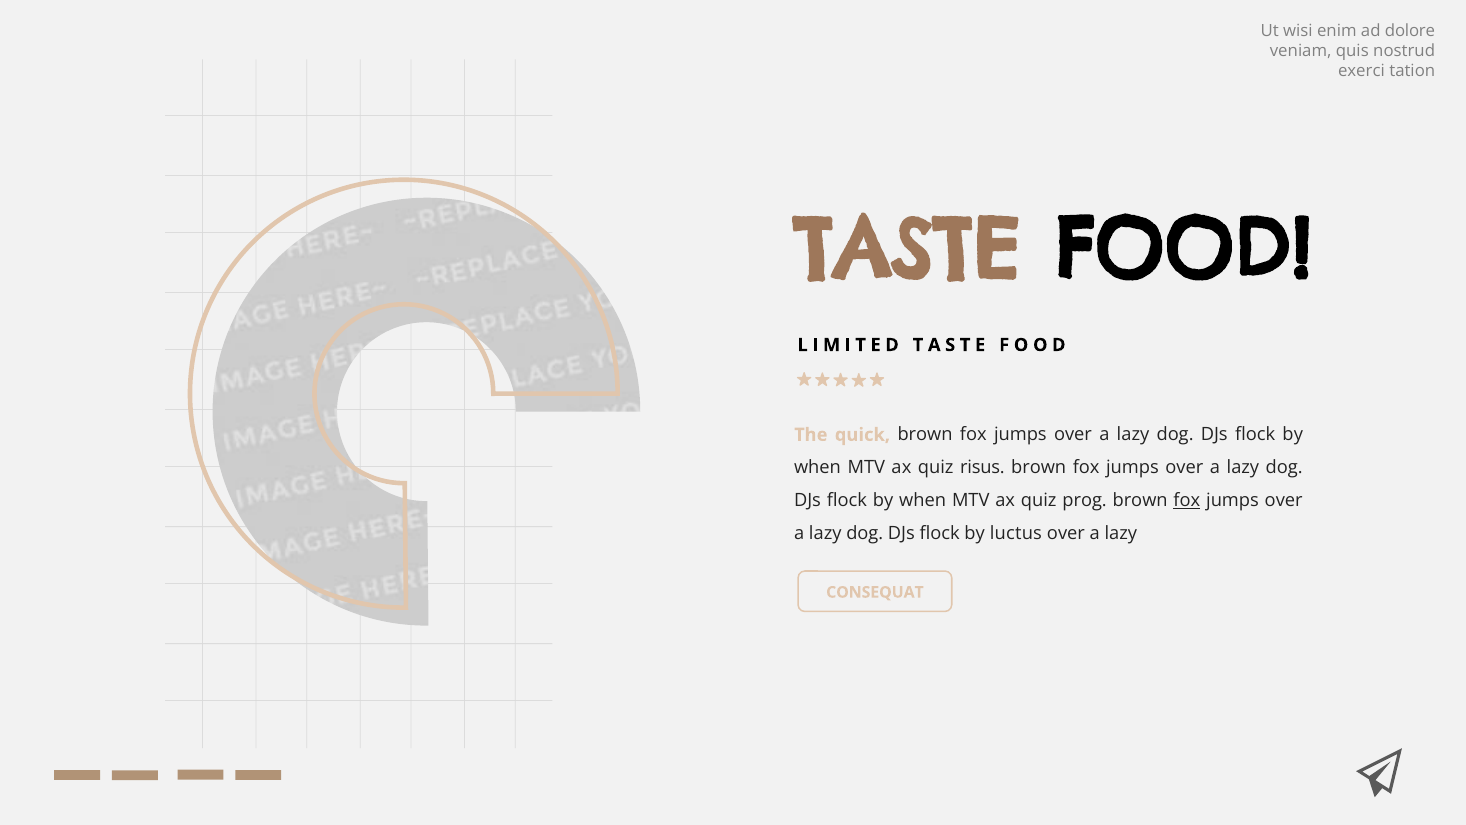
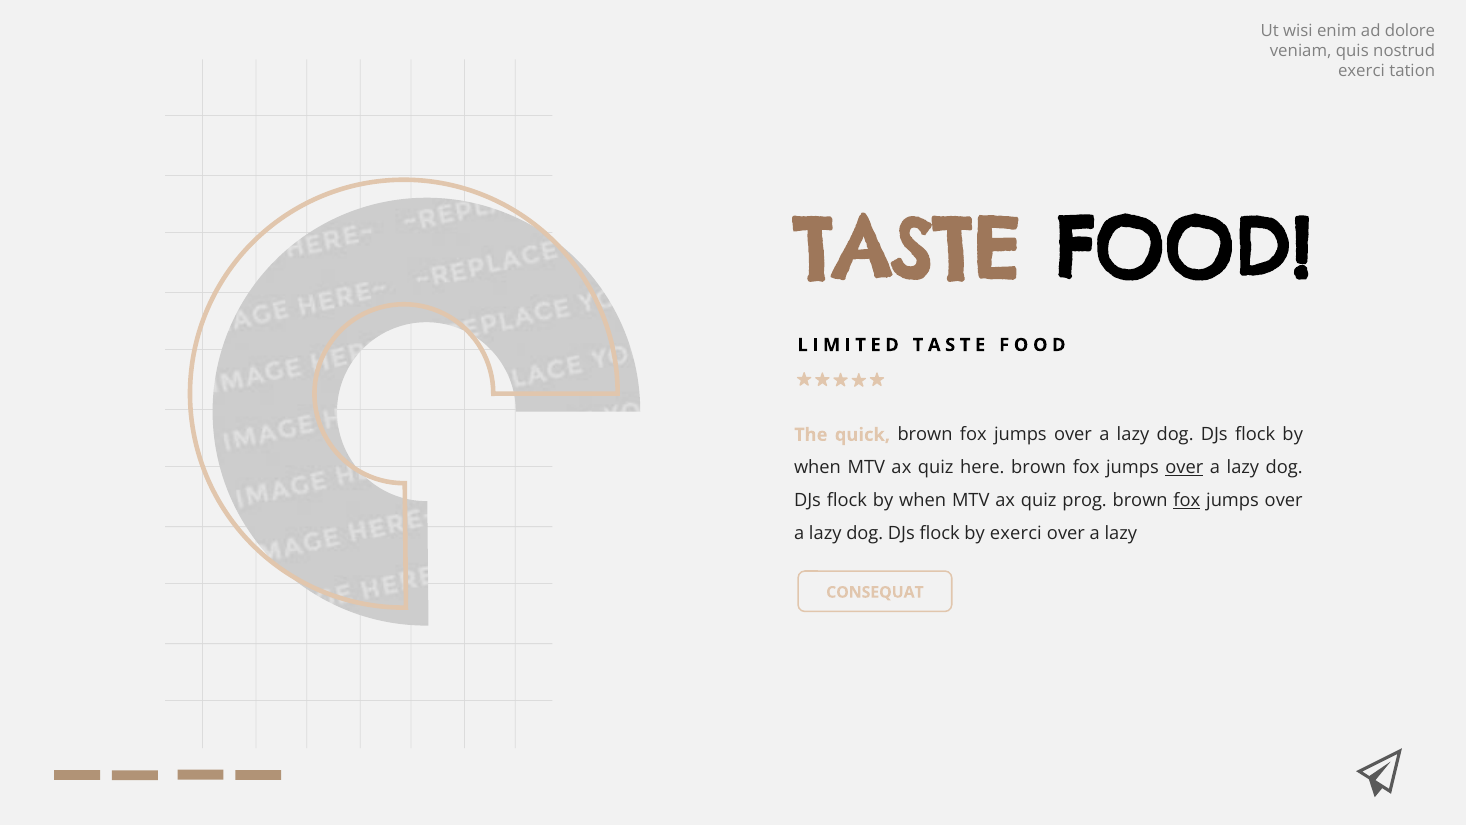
risus: risus -> here (982, 468)
over underline: none -> present (1184, 468)
by luctus: luctus -> exerci (1016, 534)
